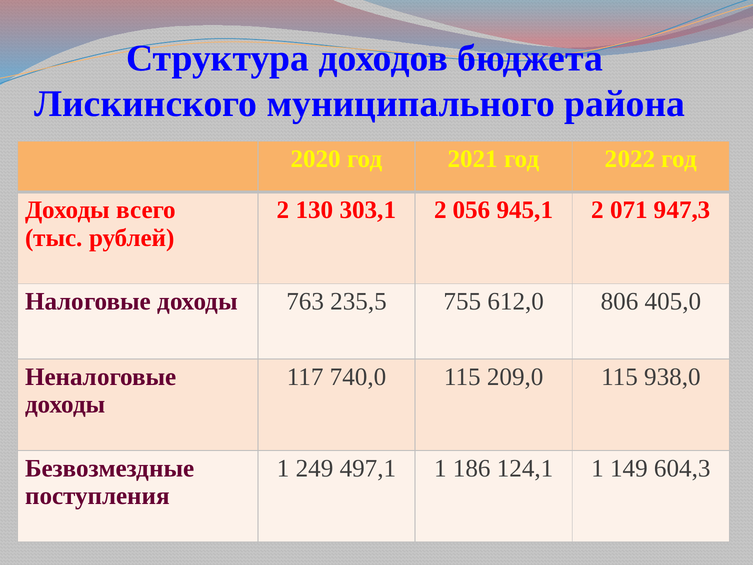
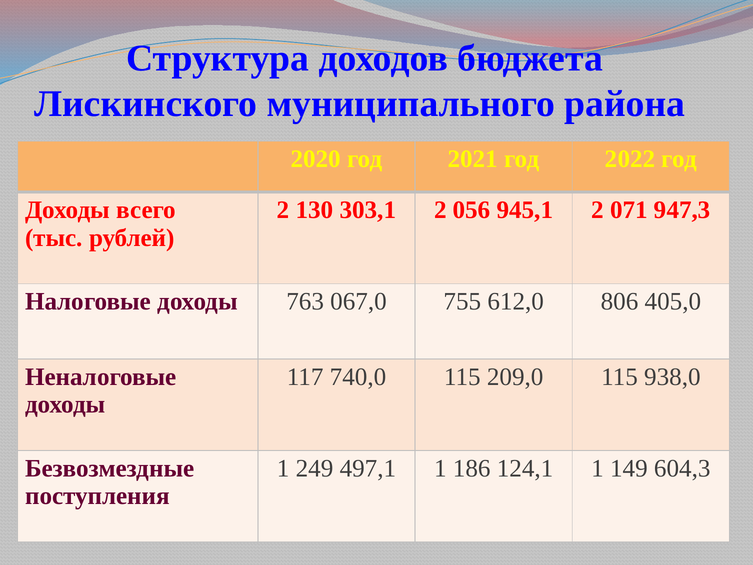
235,5: 235,5 -> 067,0 (358, 301)
